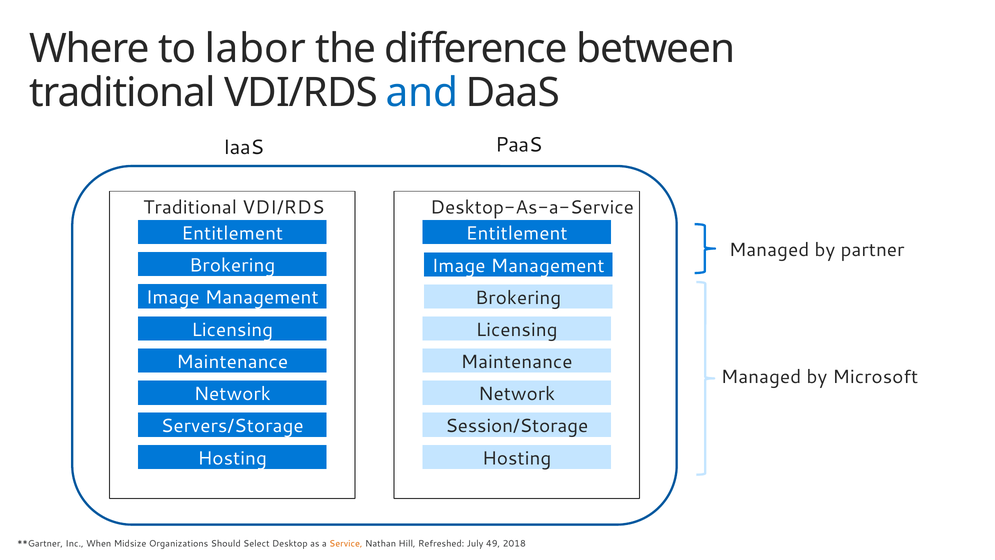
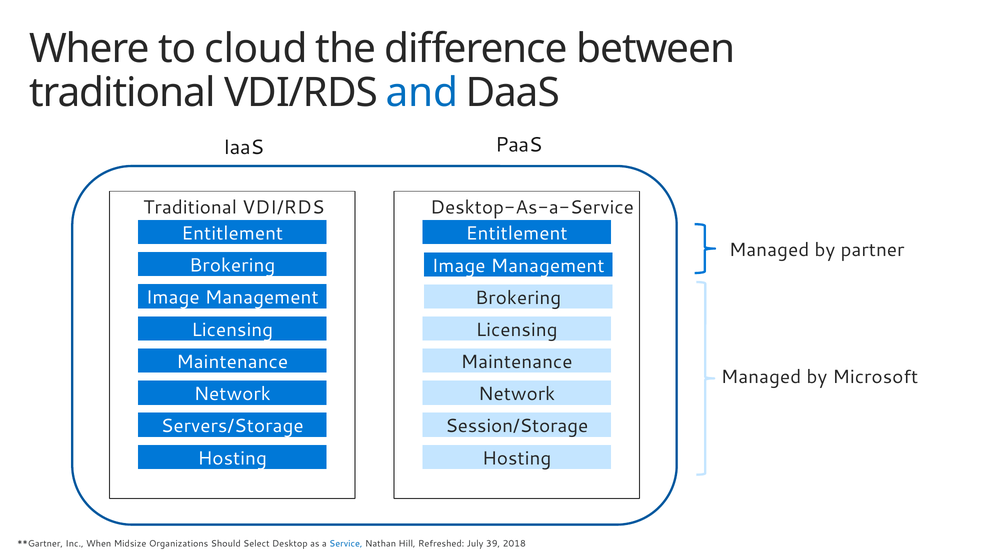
labor: labor -> cloud (256, 49)
Service colour: orange -> blue (346, 543)
49: 49 -> 39 (493, 543)
